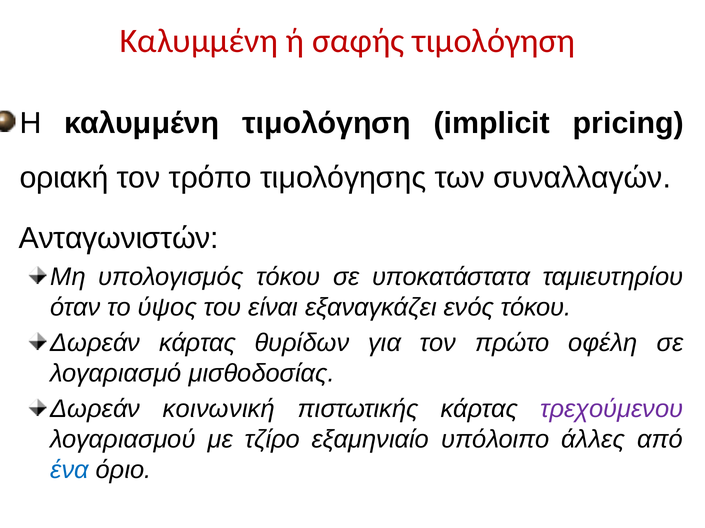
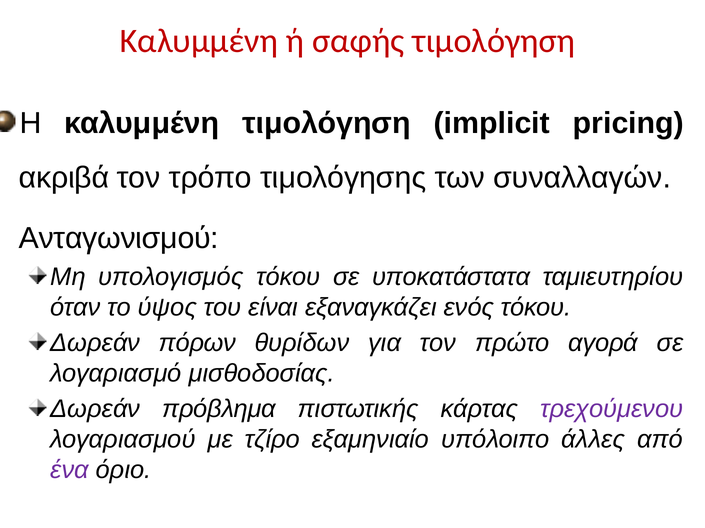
οριακή: οριακή -> ακριβά (64, 178)
Ανταγωνιστών: Ανταγωνιστών -> Ανταγωνισμού (119, 239)
Δωρεάν κάρτας: κάρτας -> πόρων (197, 343)
οφέλη: οφέλη -> αγορά (603, 343)
κοινωνική: κοινωνική -> πρόβλημα (219, 409)
ένα colour: blue -> purple (70, 470)
